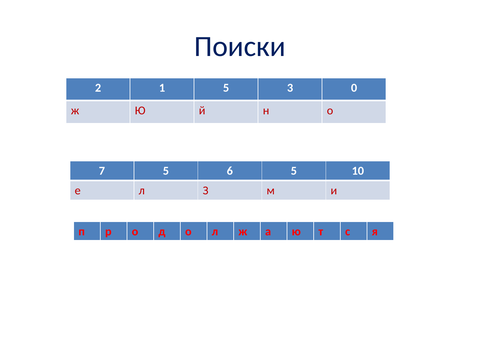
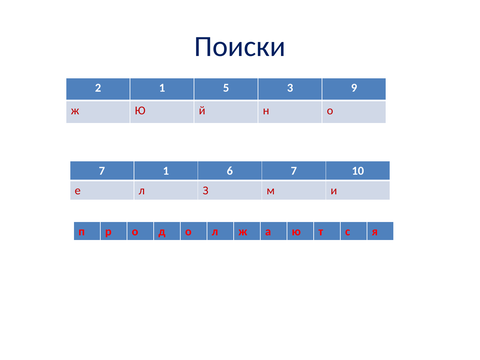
0: 0 -> 9 (354, 88)
7 5: 5 -> 1 (166, 171)
6 5: 5 -> 7 (294, 171)
